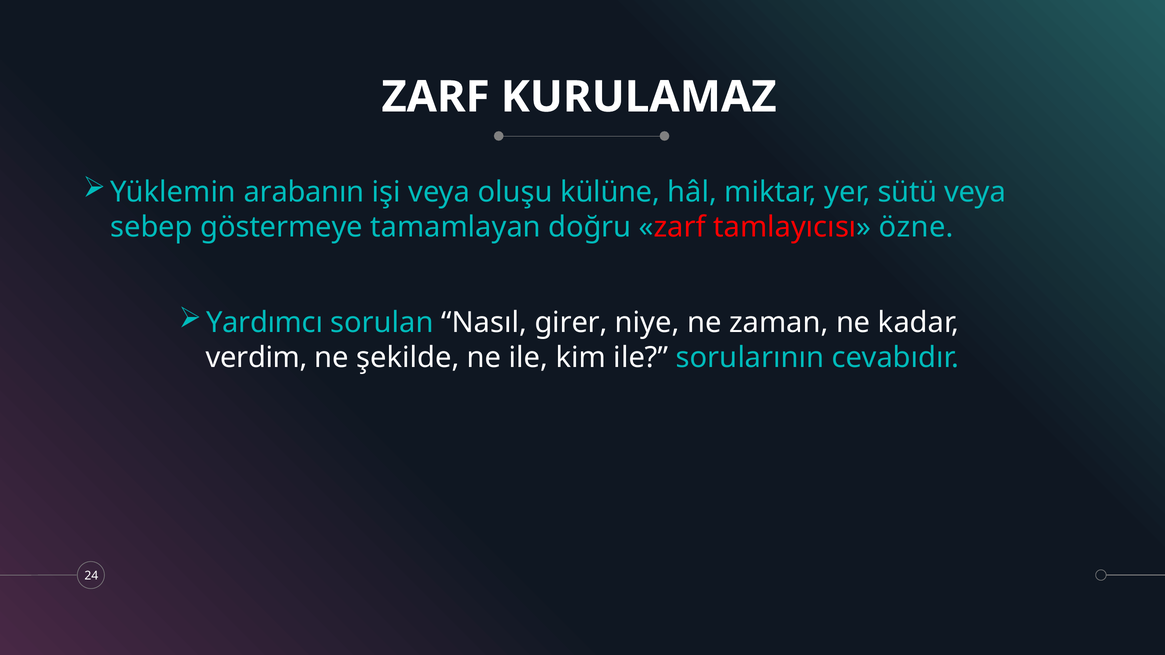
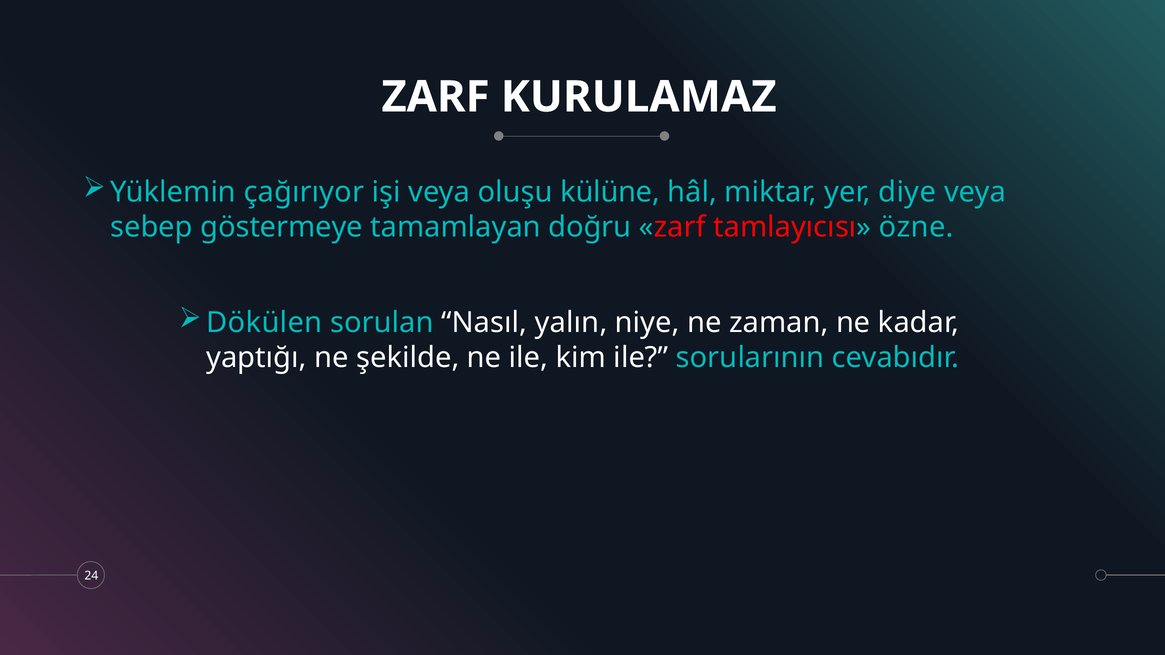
arabanın: arabanın -> çağırıyor (304, 192)
sütü: sütü -> diye (907, 192)
Yardımcı: Yardımcı -> Dökülen (264, 323)
girer: girer -> yalın (571, 323)
verdim: verdim -> yaptığı (256, 358)
